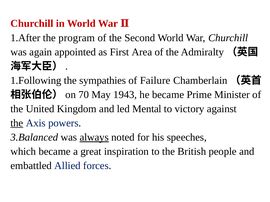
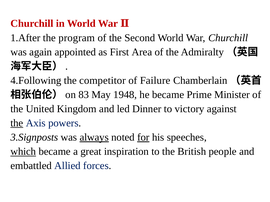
1.Following: 1.Following -> 4.Following (36, 81)
sympathies: sympathies -> competitor (103, 81)
70: 70 -> 83 (84, 95)
1943: 1943 -> 1948 (125, 95)
Mental: Mental -> Dinner (147, 109)
3.Balanced: 3.Balanced -> 3.Signposts (34, 138)
for underline: none -> present (143, 138)
which underline: none -> present (23, 152)
